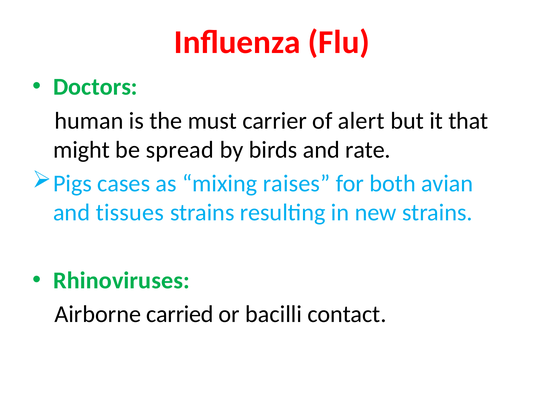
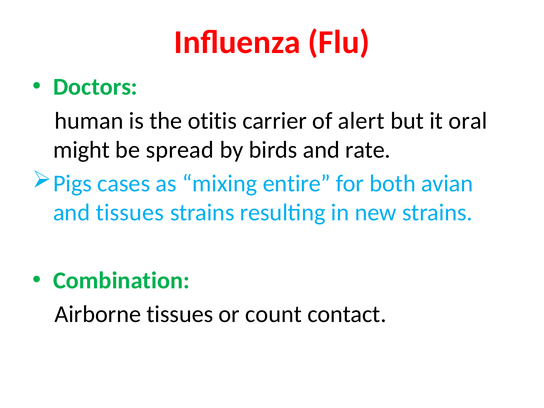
must: must -> otitis (212, 121)
that: that -> oral (468, 121)
raises: raises -> entire (297, 184)
Rhinoviruses: Rhinoviruses -> Combination (121, 280)
Airborne carried: carried -> tissues (180, 314)
bacilli: bacilli -> count (274, 314)
